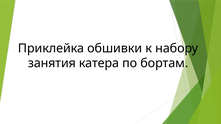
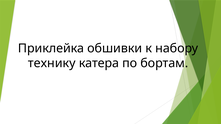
занятия: занятия -> технику (52, 63)
